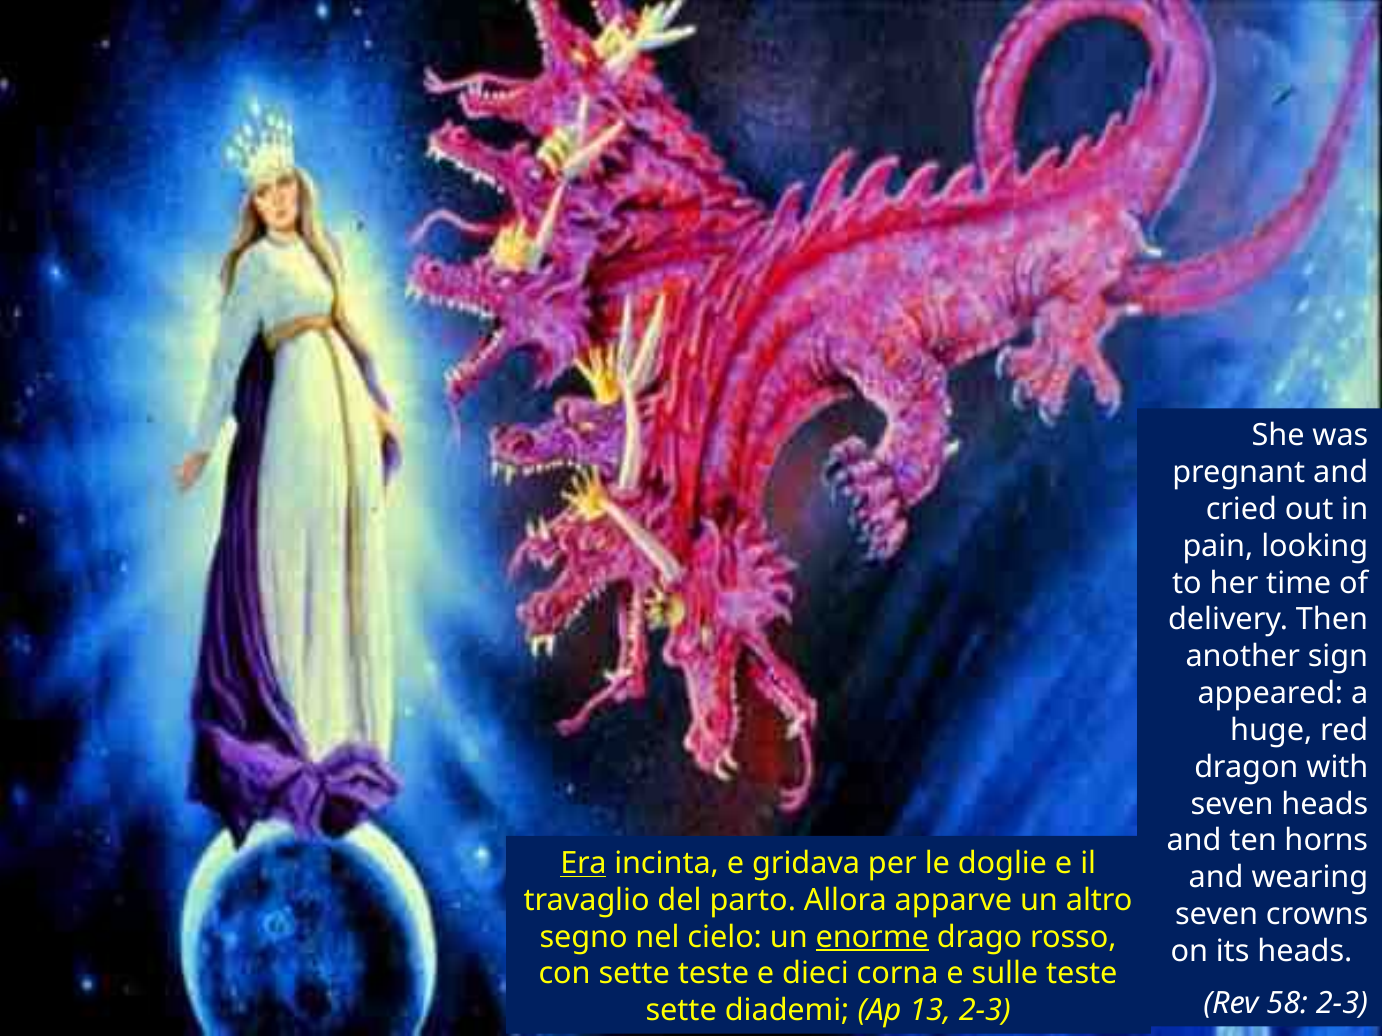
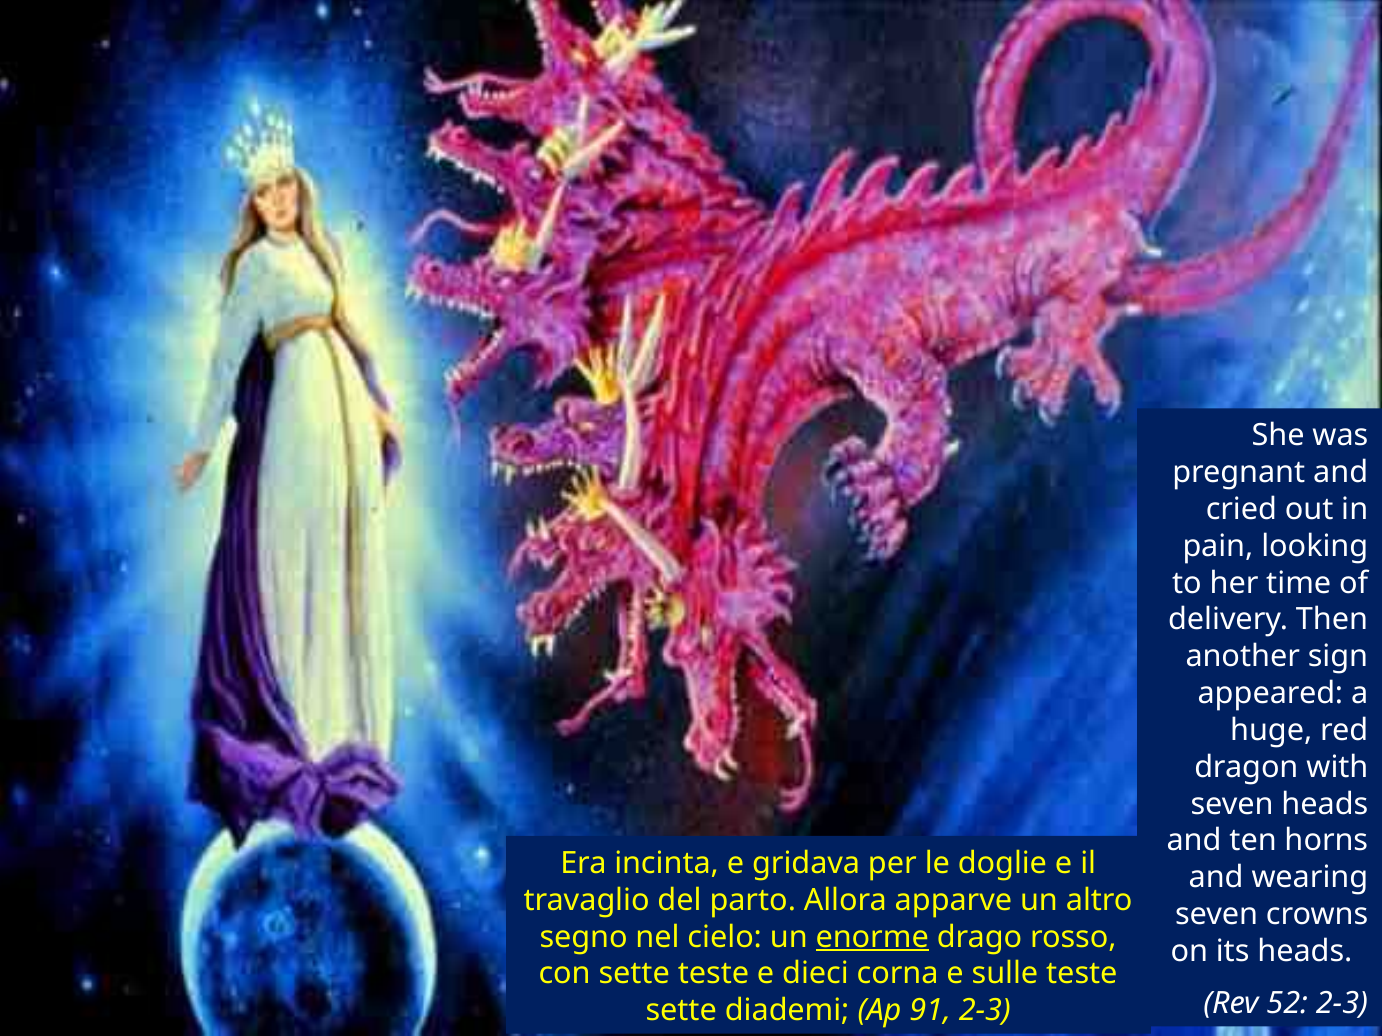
Era underline: present -> none (583, 864)
58: 58 -> 52 (1287, 1004)
13: 13 -> 91 (930, 1011)
